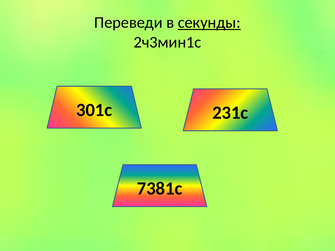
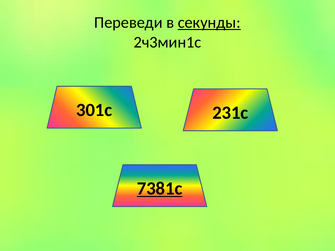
7381с underline: none -> present (160, 189)
